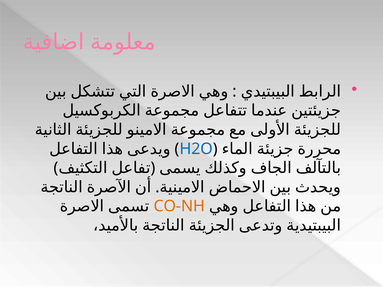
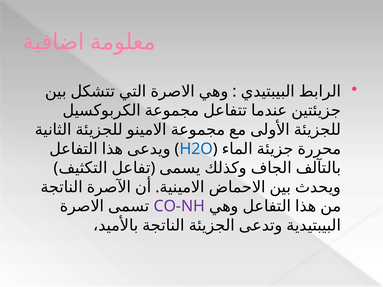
CO-NH colour: orange -> purple (179, 206)
